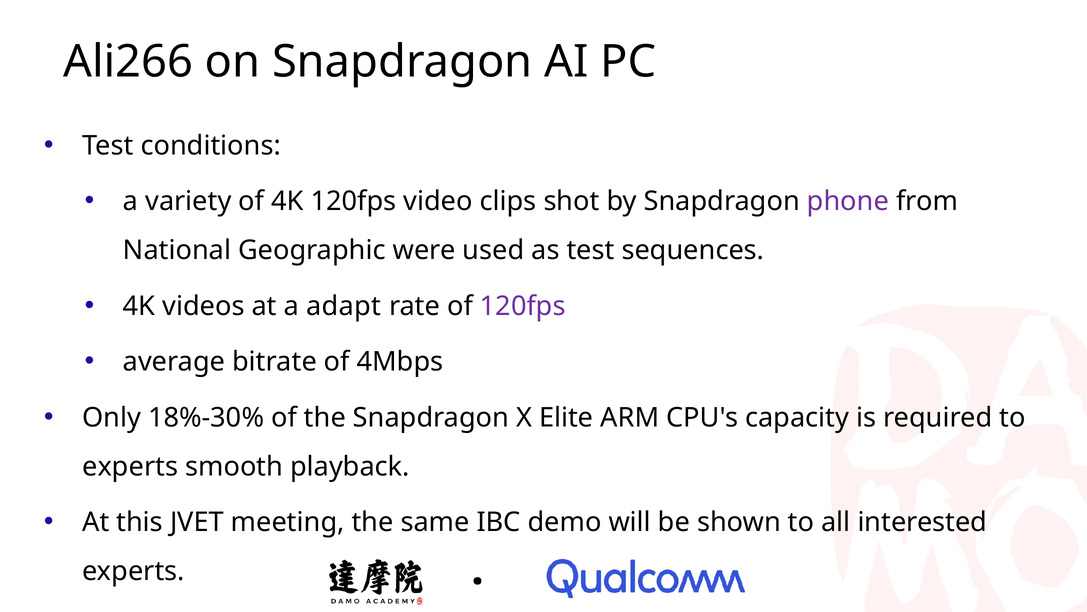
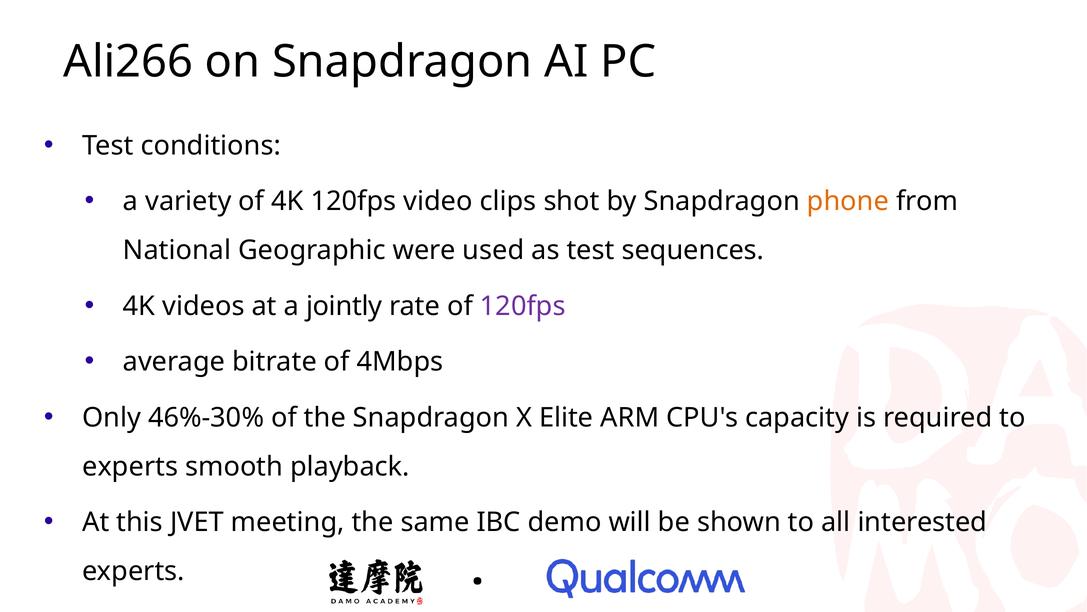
phone colour: purple -> orange (848, 201)
adapt: adapt -> jointly (344, 306)
18%-30%: 18%-30% -> 46%-30% (206, 417)
